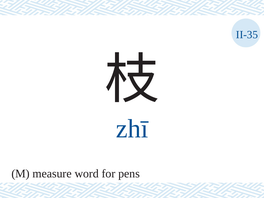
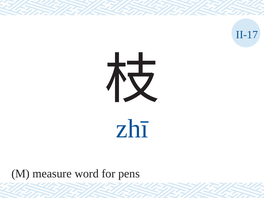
II-35: II-35 -> II-17 (247, 35)
